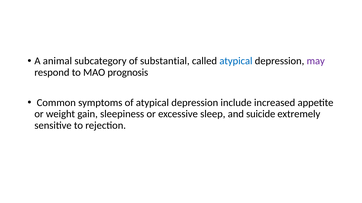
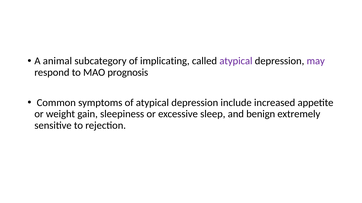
substantial: substantial -> implicating (165, 61)
atypical colour: blue -> purple (236, 61)
suicide: suicide -> benign (261, 114)
